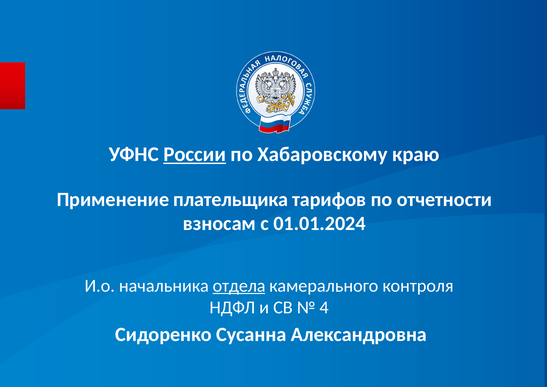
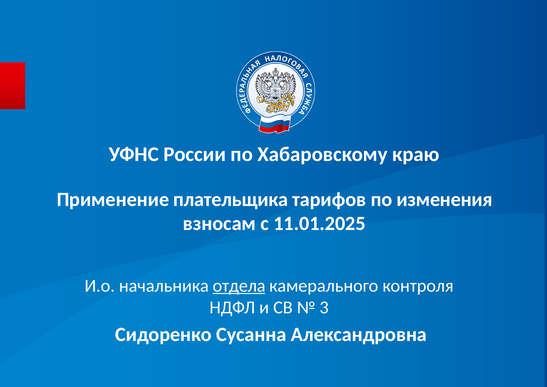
России underline: present -> none (195, 154)
отчетности: отчетности -> изменения (444, 199)
01.01.2024: 01.01.2024 -> 11.01.2025 (320, 223)
4: 4 -> 3 (324, 307)
